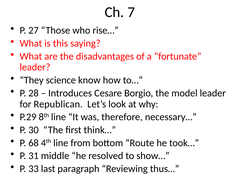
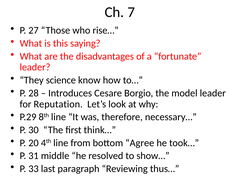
Republican: Republican -> Reputation (58, 104)
68: 68 -> 20 (34, 142)
Route: Route -> Agree (140, 142)
